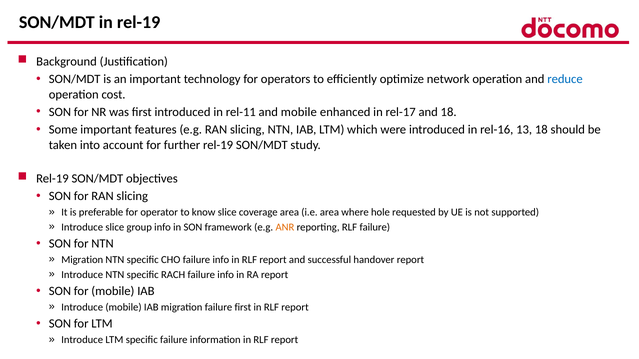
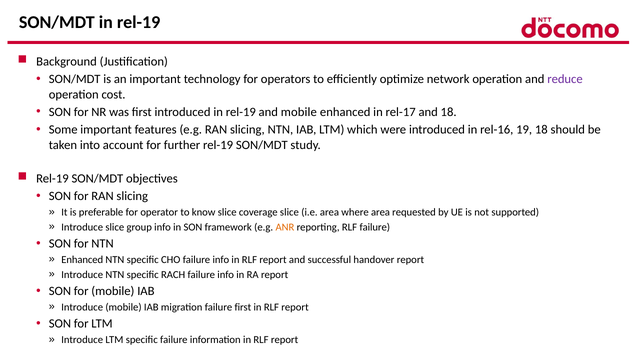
reduce colour: blue -> purple (565, 79)
introduced in rel-11: rel-11 -> rel-19 (241, 112)
13: 13 -> 19 (524, 130)
coverage area: area -> slice (289, 212)
where hole: hole -> area (380, 212)
Migration: Migration -> Enhanced (82, 260)
